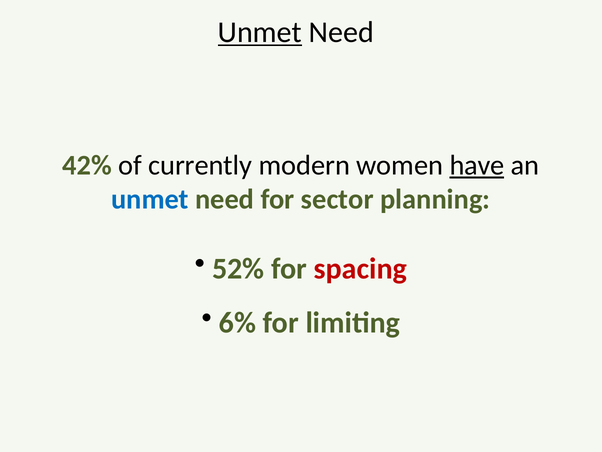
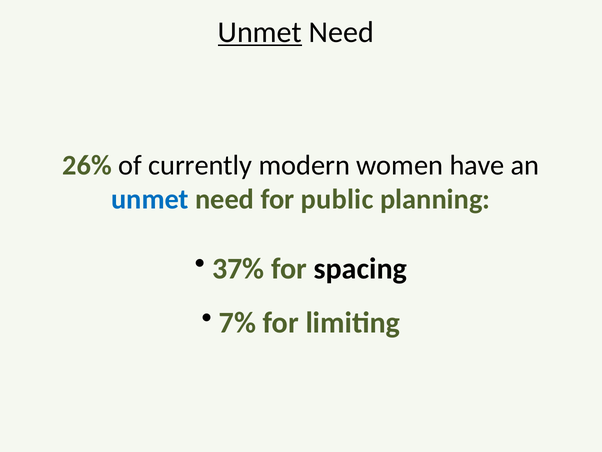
42%: 42% -> 26% (87, 165)
have underline: present -> none (477, 165)
sector: sector -> public (337, 199)
52%: 52% -> 37% (238, 268)
spacing colour: red -> black (361, 268)
6%: 6% -> 7% (238, 323)
